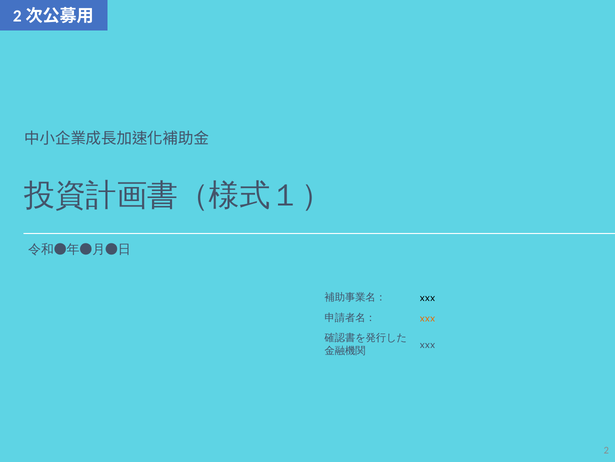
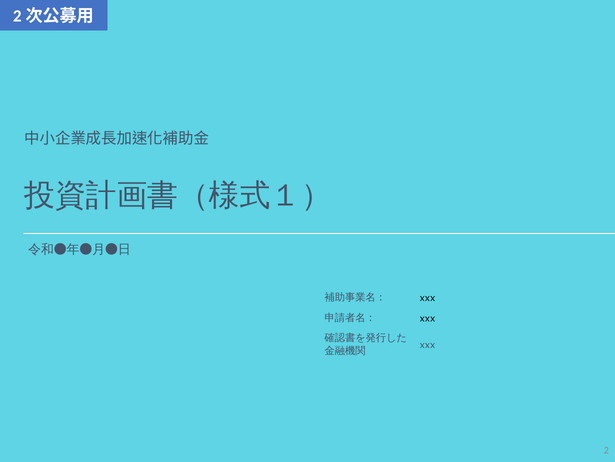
xxx colour: orange -> black (427, 318)
